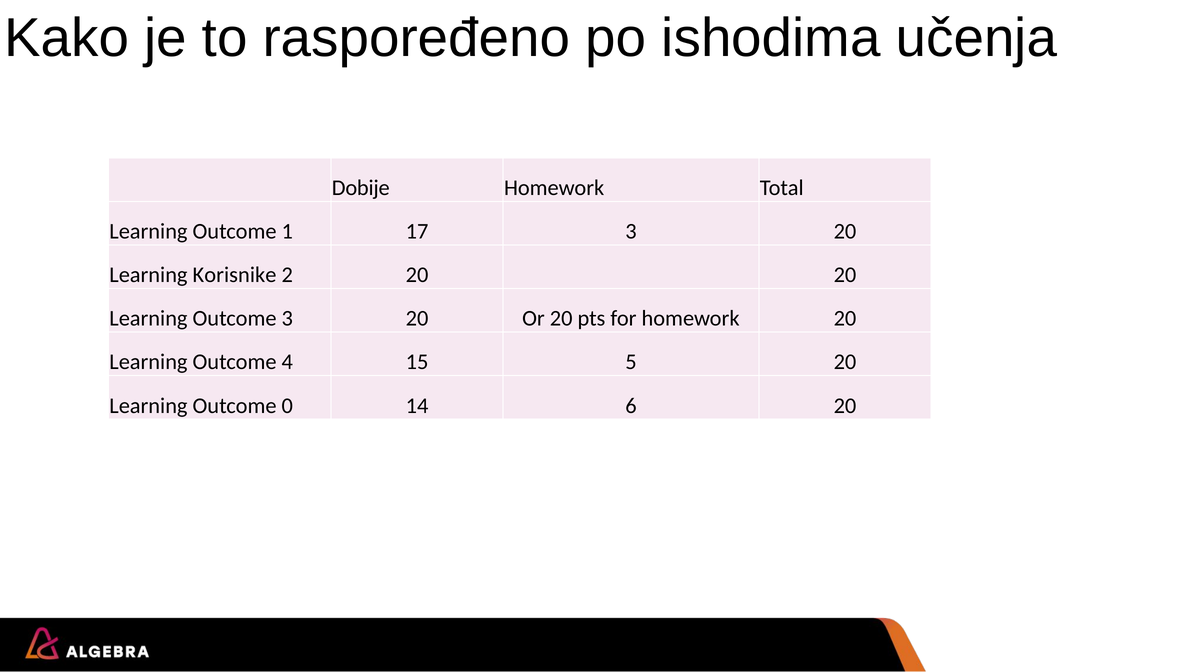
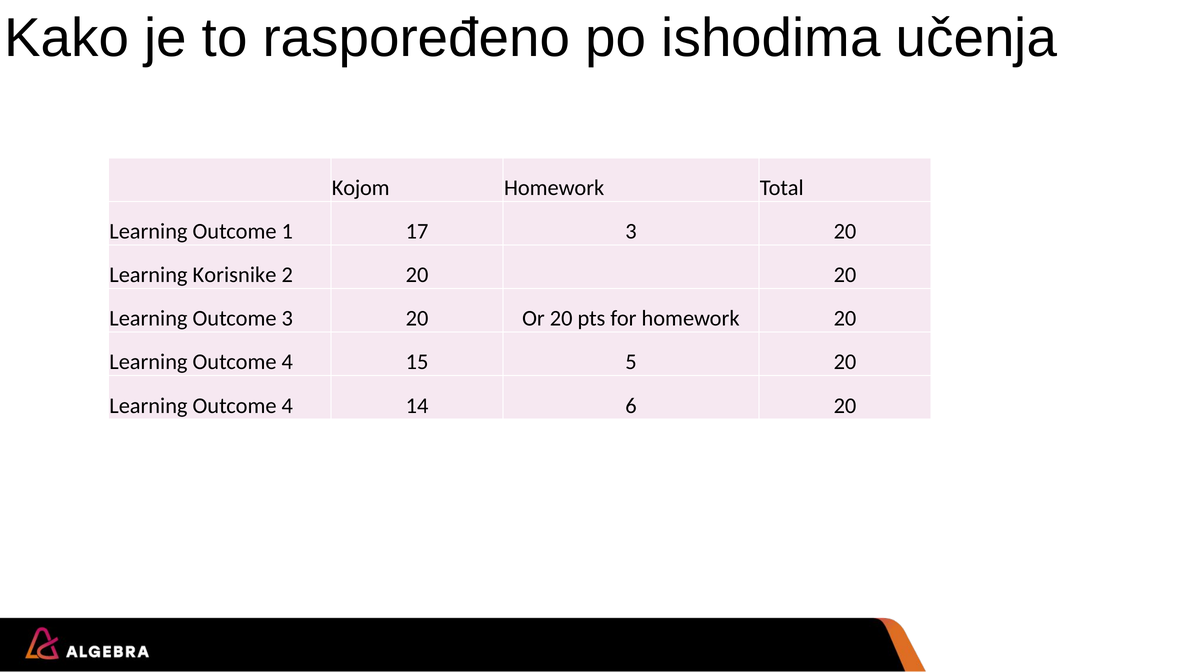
Dobije: Dobije -> Kojom (361, 188)
0: 0 -> 4 (287, 406)
